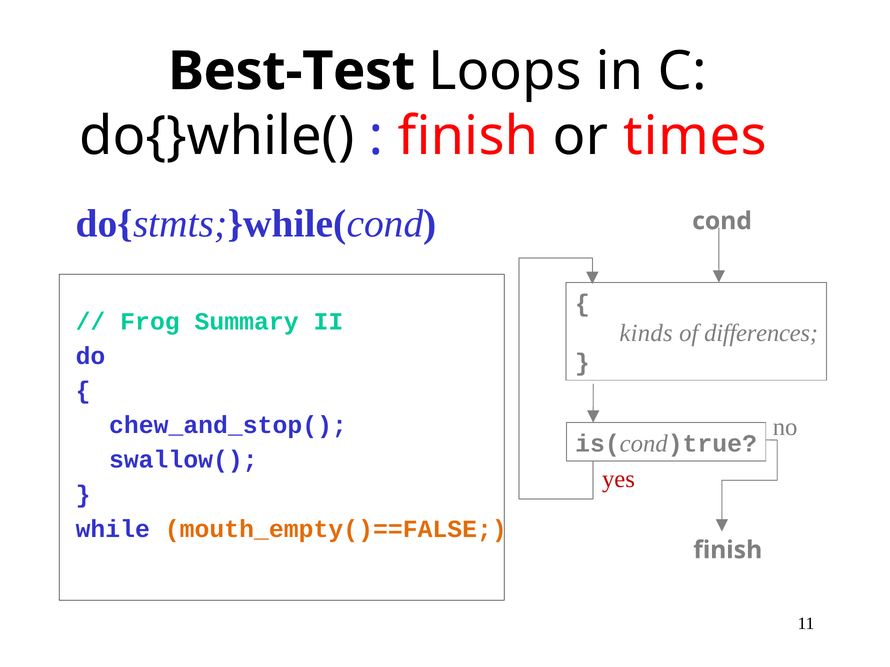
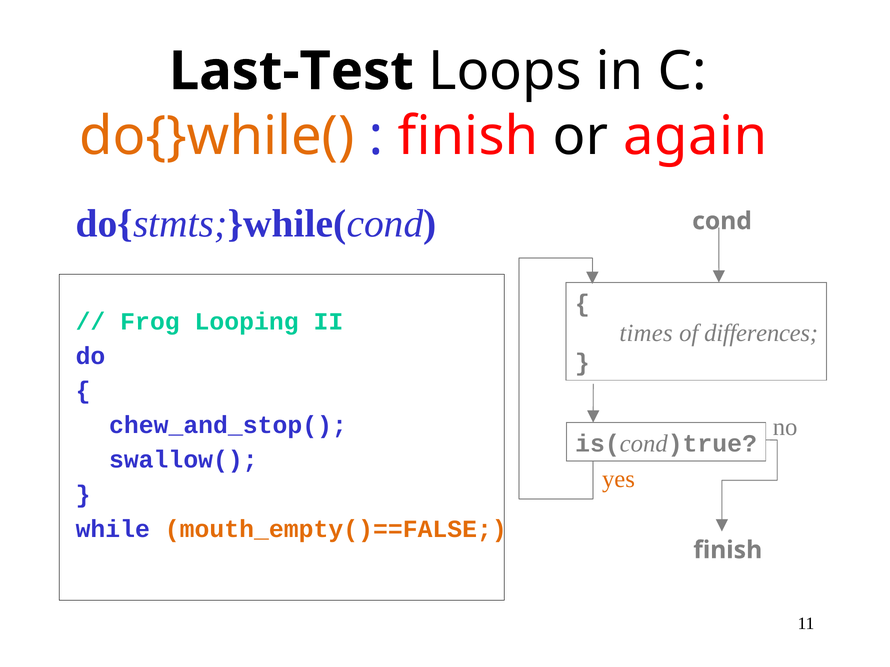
Best-Test: Best-Test -> Last-Test (291, 71)
do{}while( colour: black -> orange (217, 137)
times: times -> again (695, 137)
Summary: Summary -> Looping (247, 322)
kinds: kinds -> times (646, 333)
yes colour: red -> orange (618, 479)
